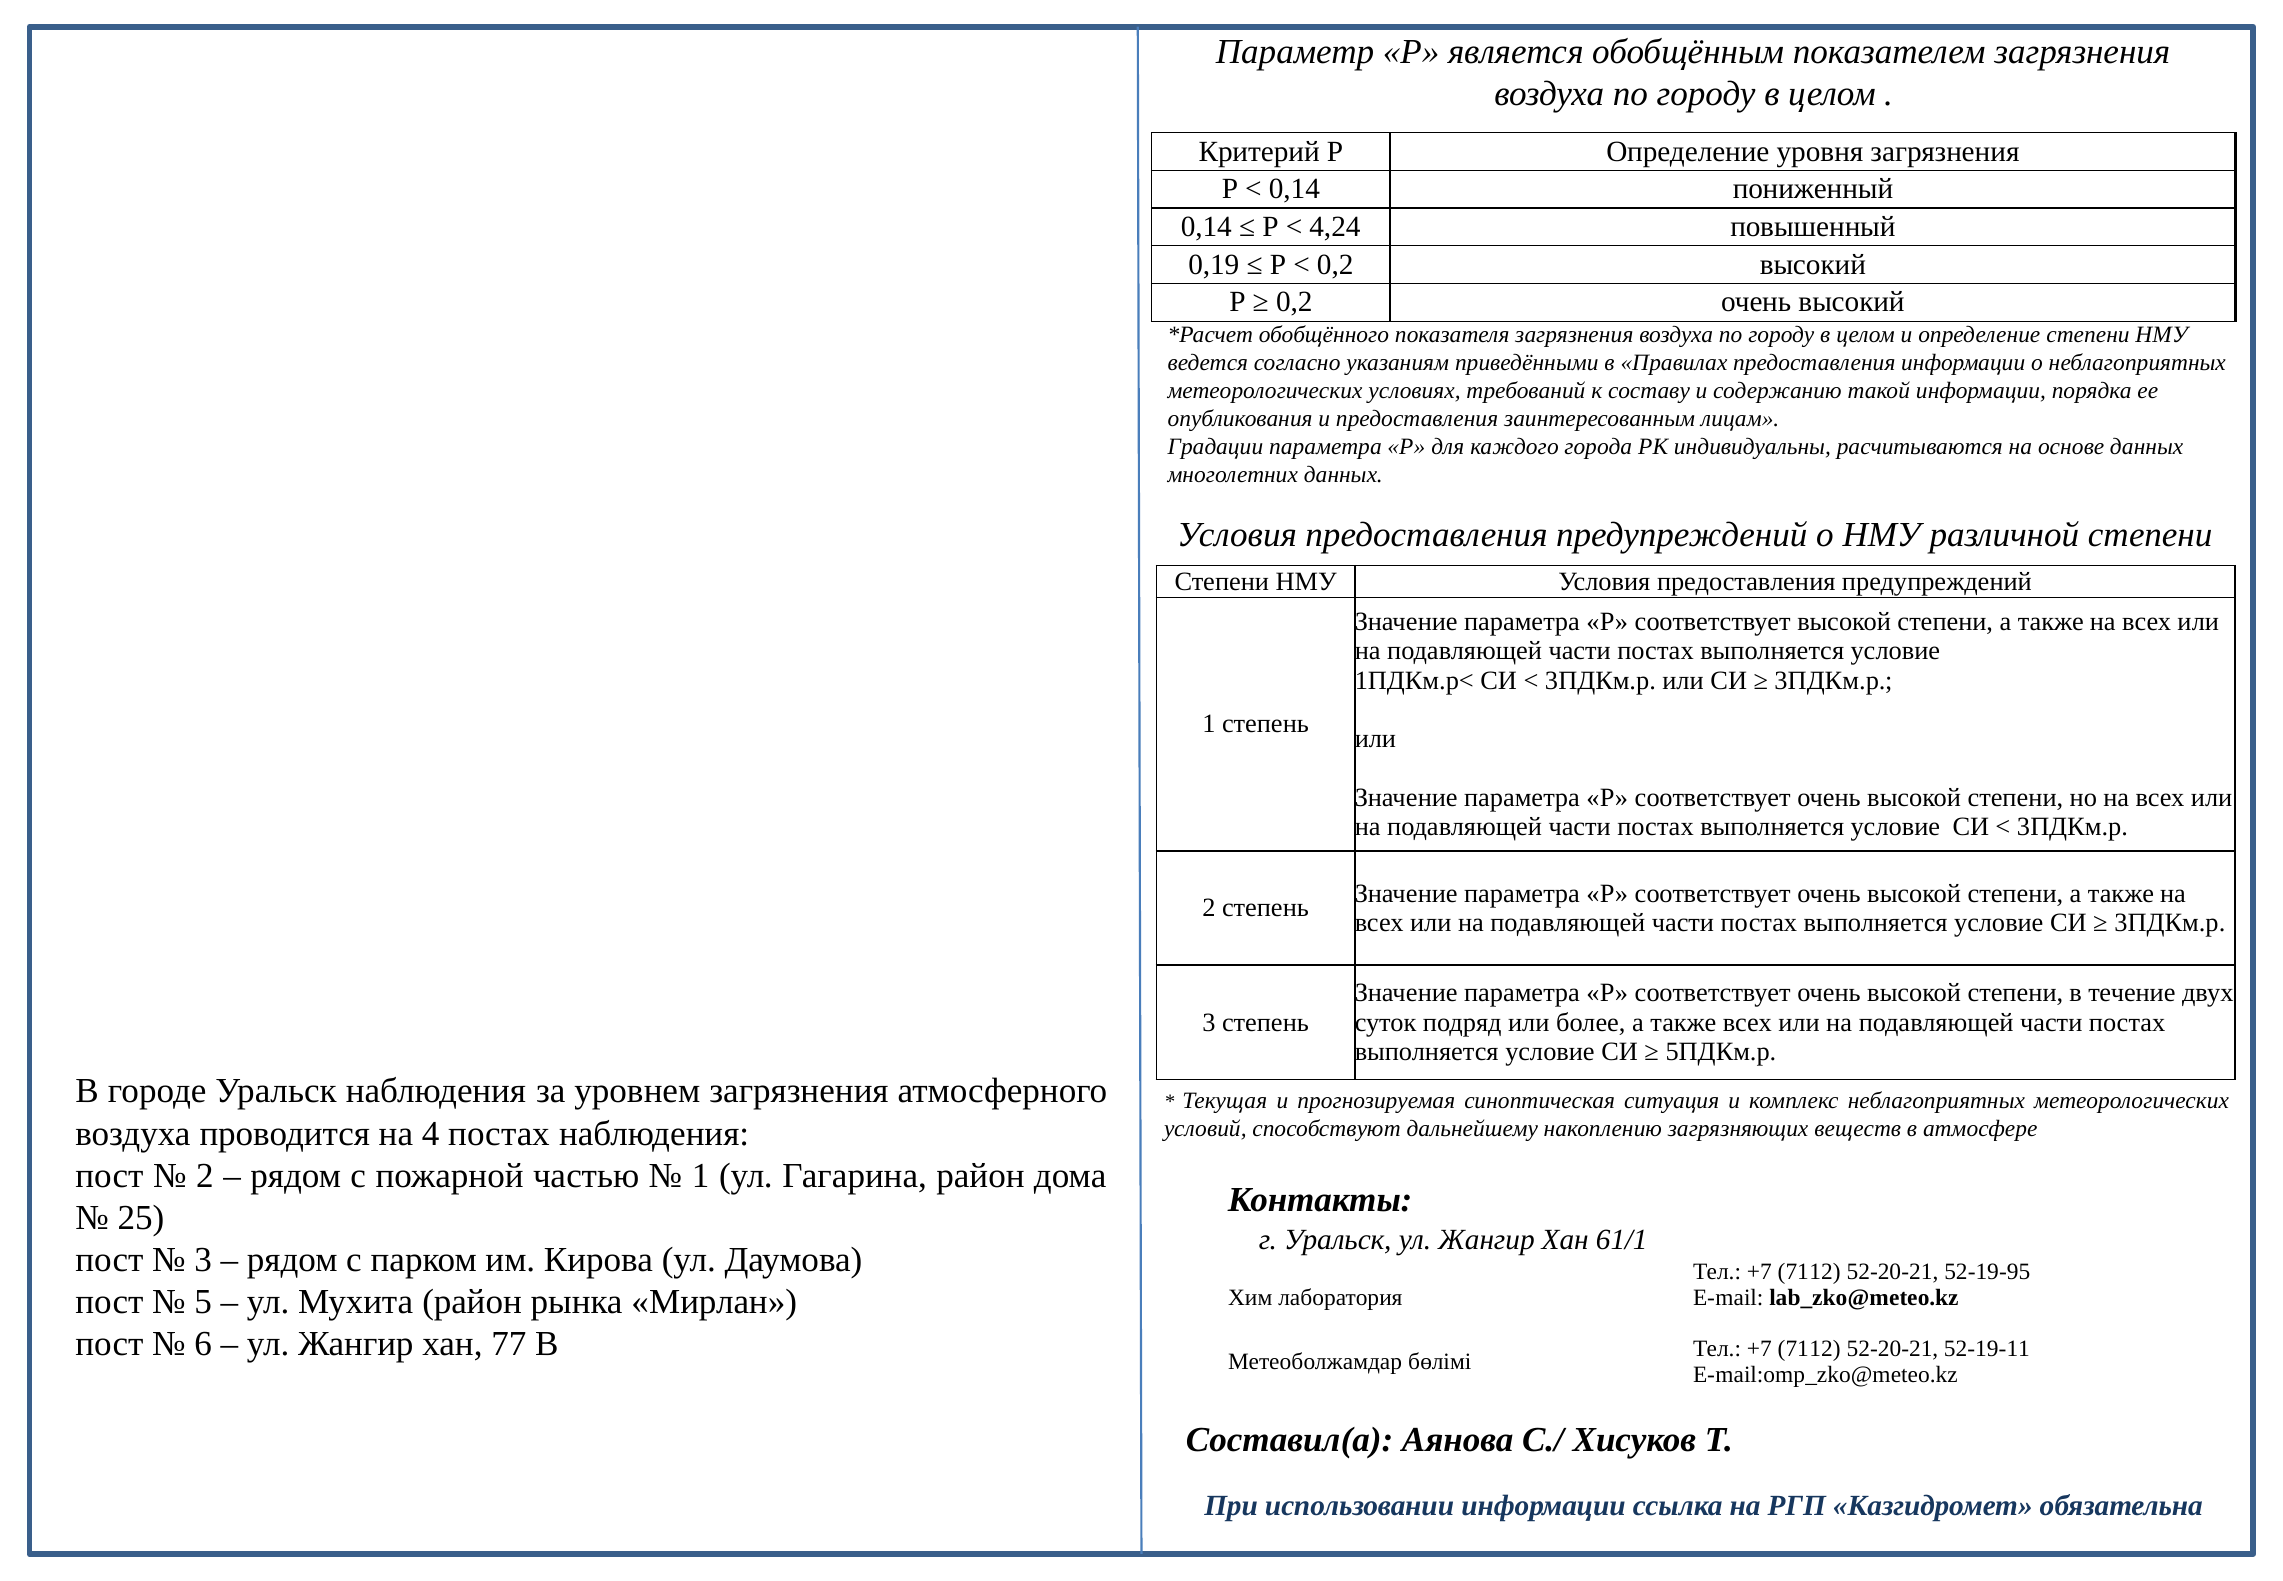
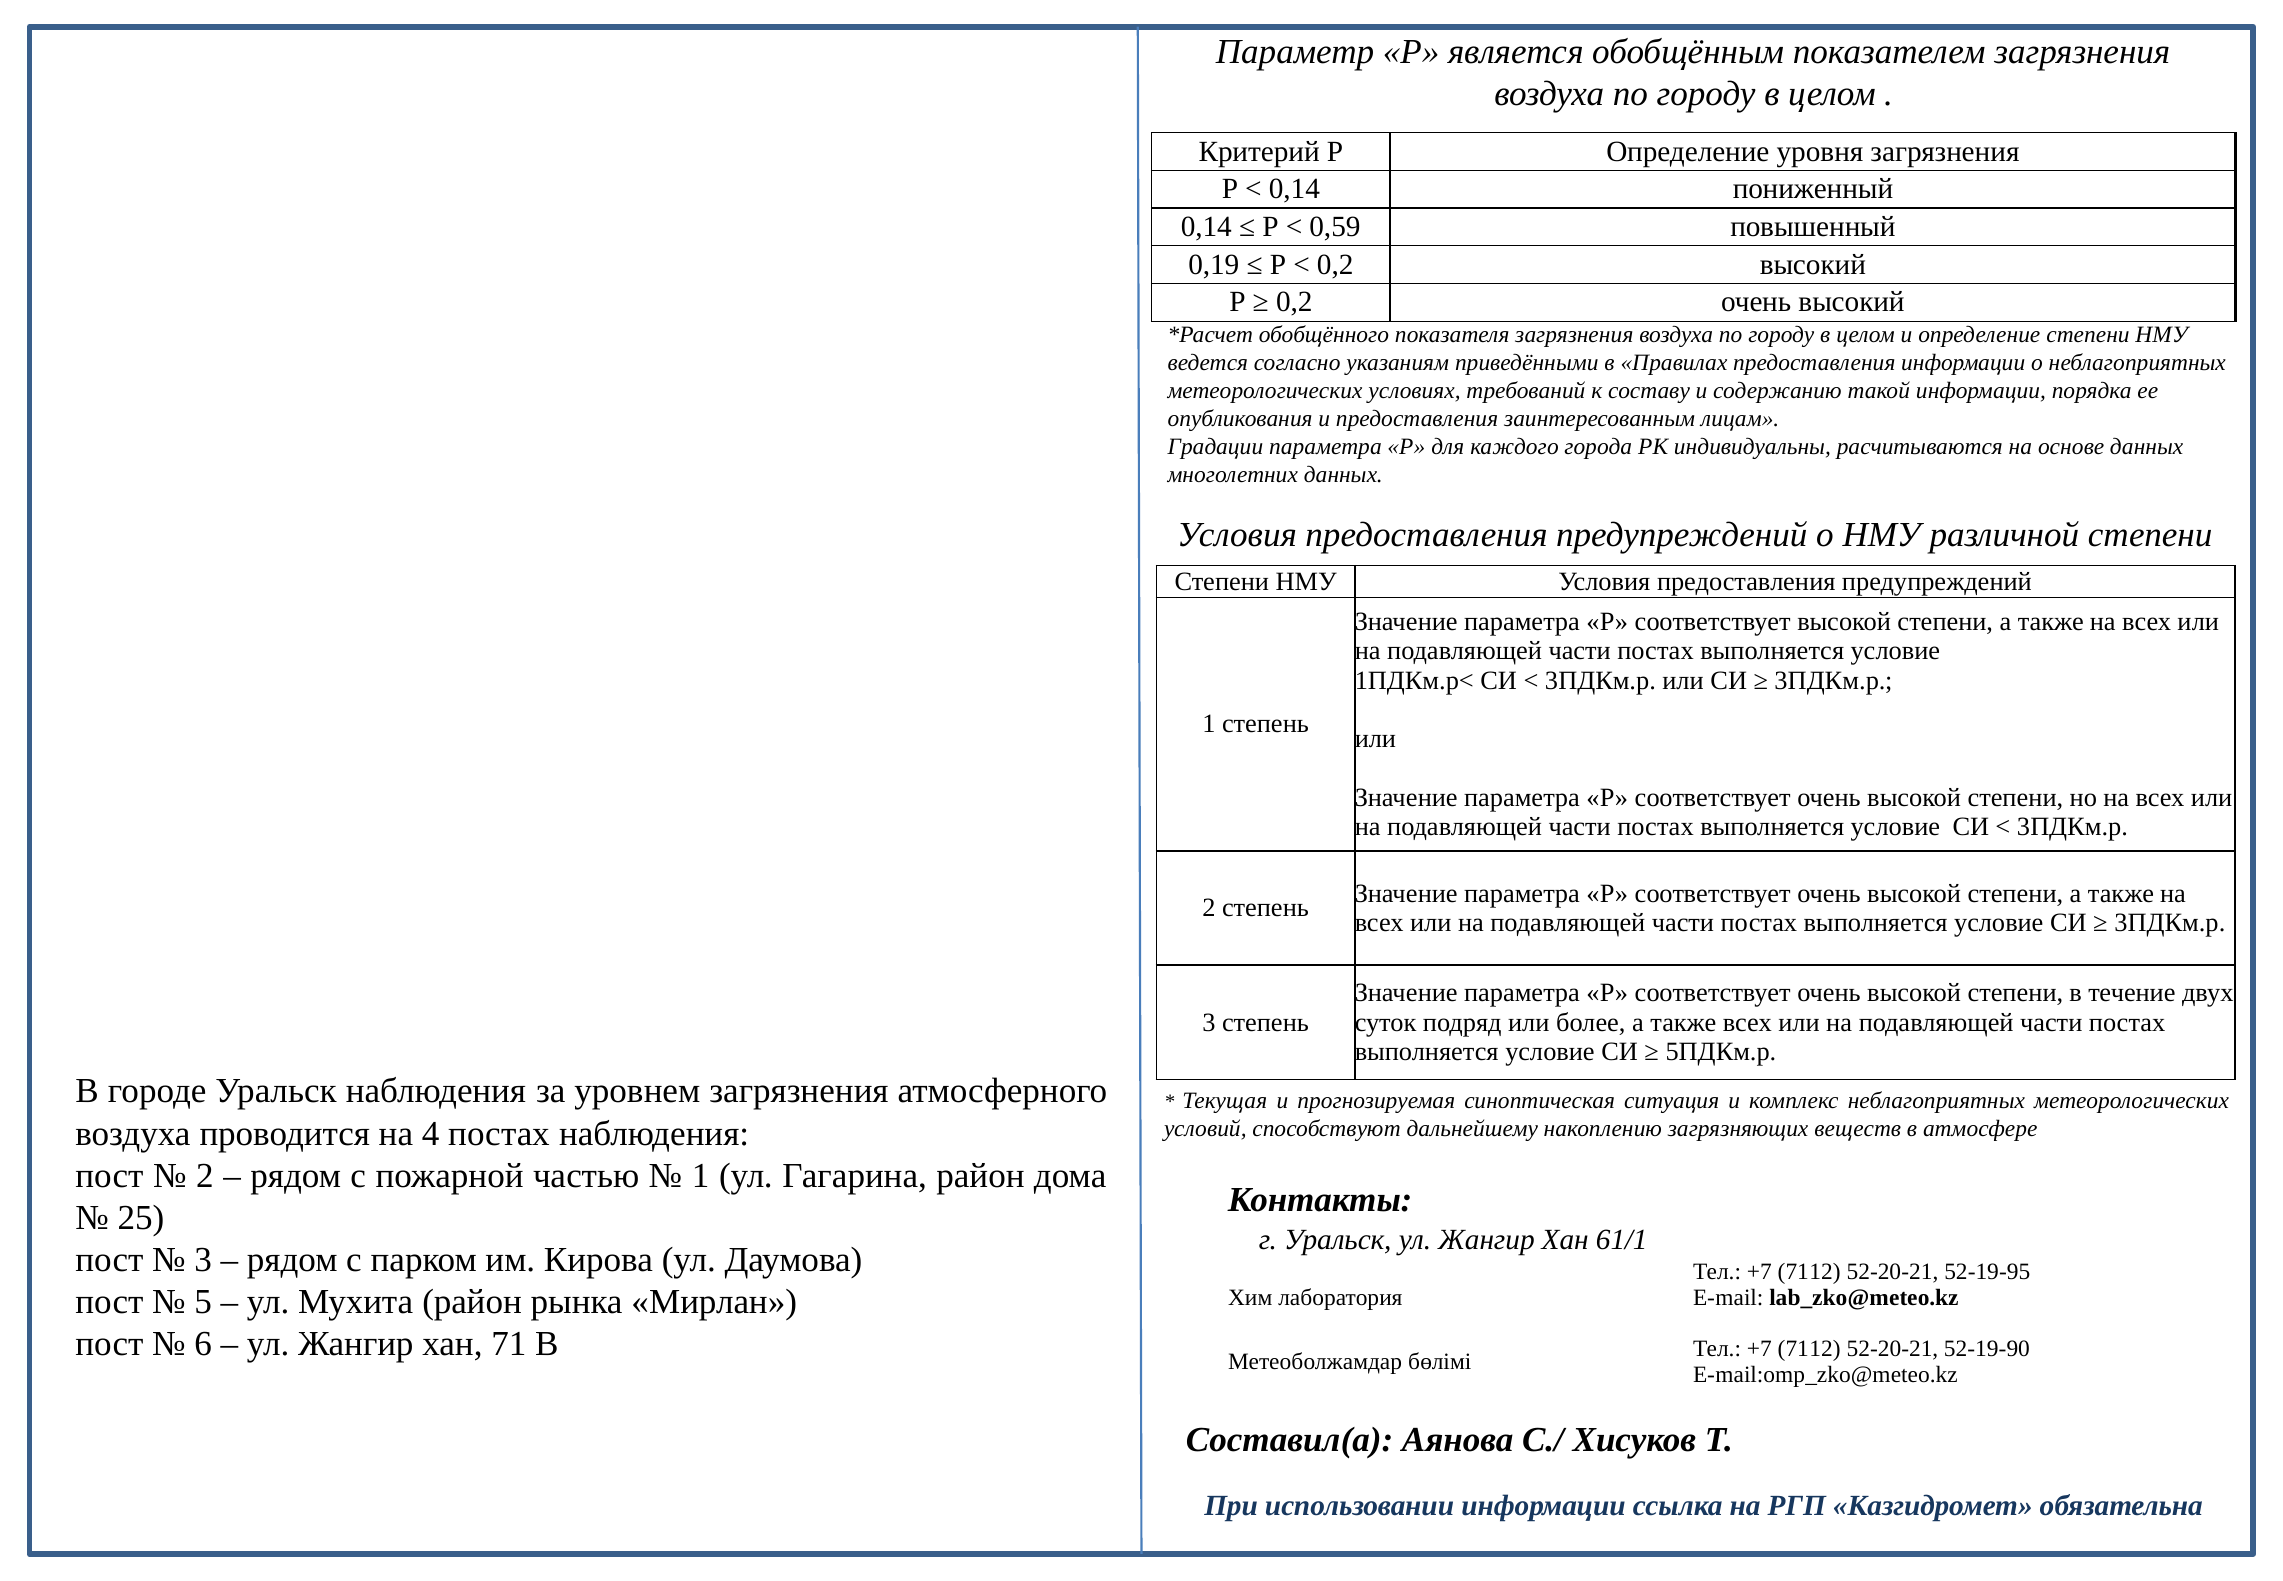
4,24: 4,24 -> 0,59 (1335, 227)
77: 77 -> 71 (509, 1344)
52-19-11: 52-19-11 -> 52-19-90 (1987, 1349)
